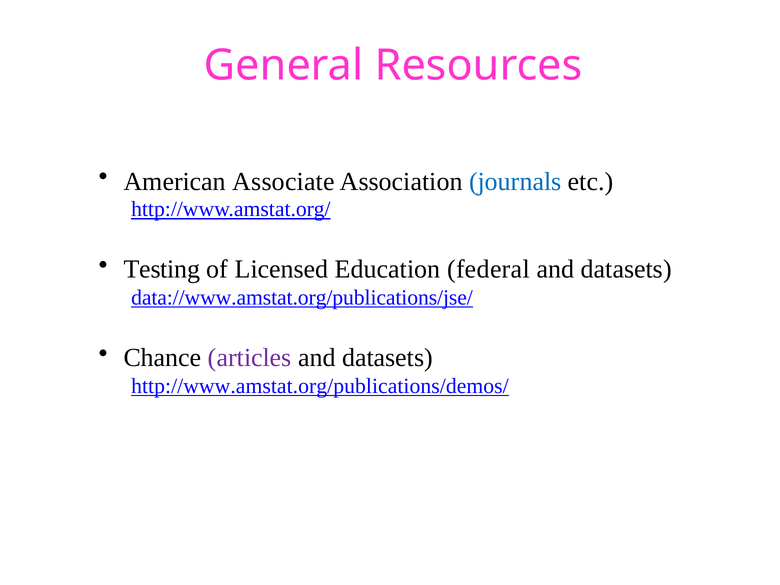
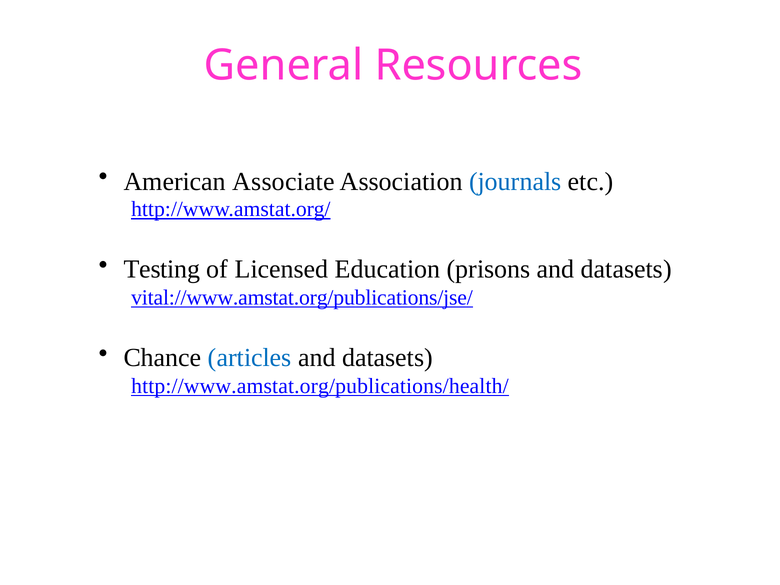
federal: federal -> prisons (489, 269)
data://www.amstat.org/publications/jse/: data://www.amstat.org/publications/jse/ -> vital://www.amstat.org/publications/jse/ (302, 298)
articles colour: purple -> blue (250, 358)
http://www.amstat.org/publications/demos/: http://www.amstat.org/publications/demos/ -> http://www.amstat.org/publications/health/ (320, 386)
